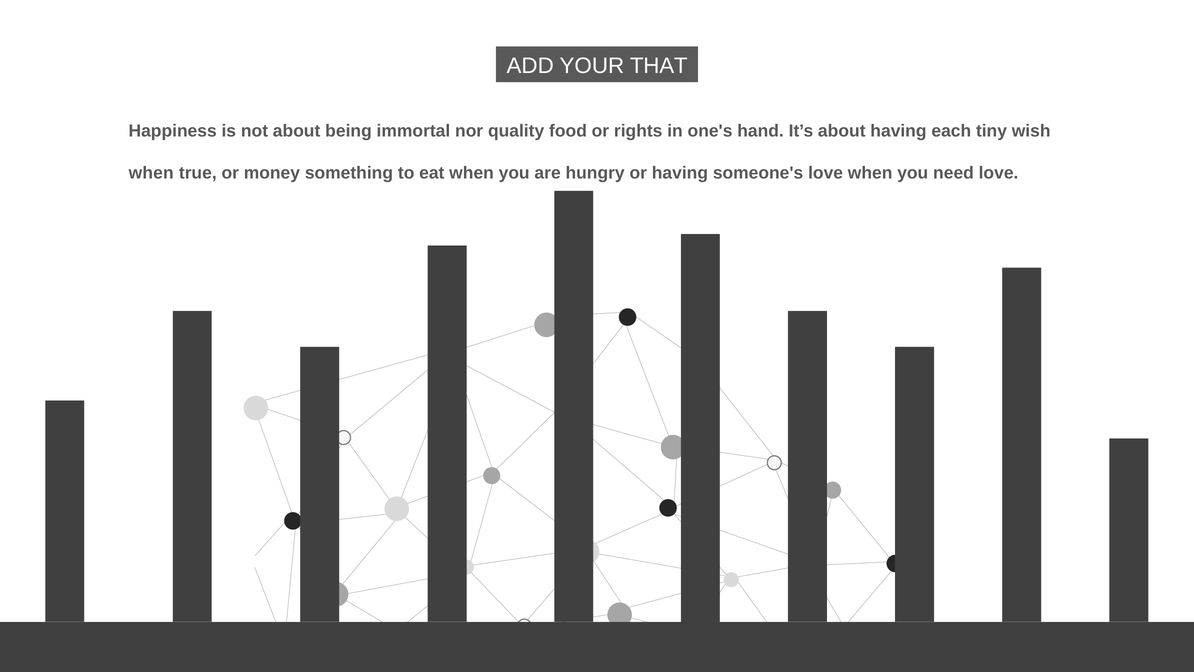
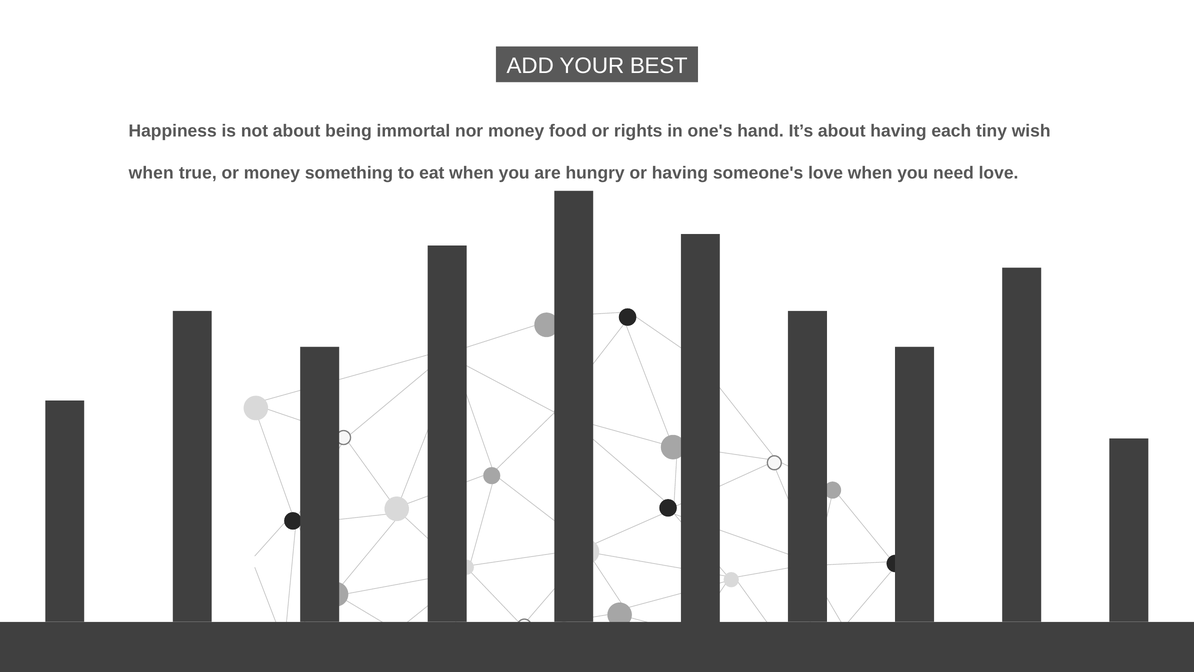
THAT: THAT -> BEST (659, 66)
nor quality: quality -> money (516, 131)
